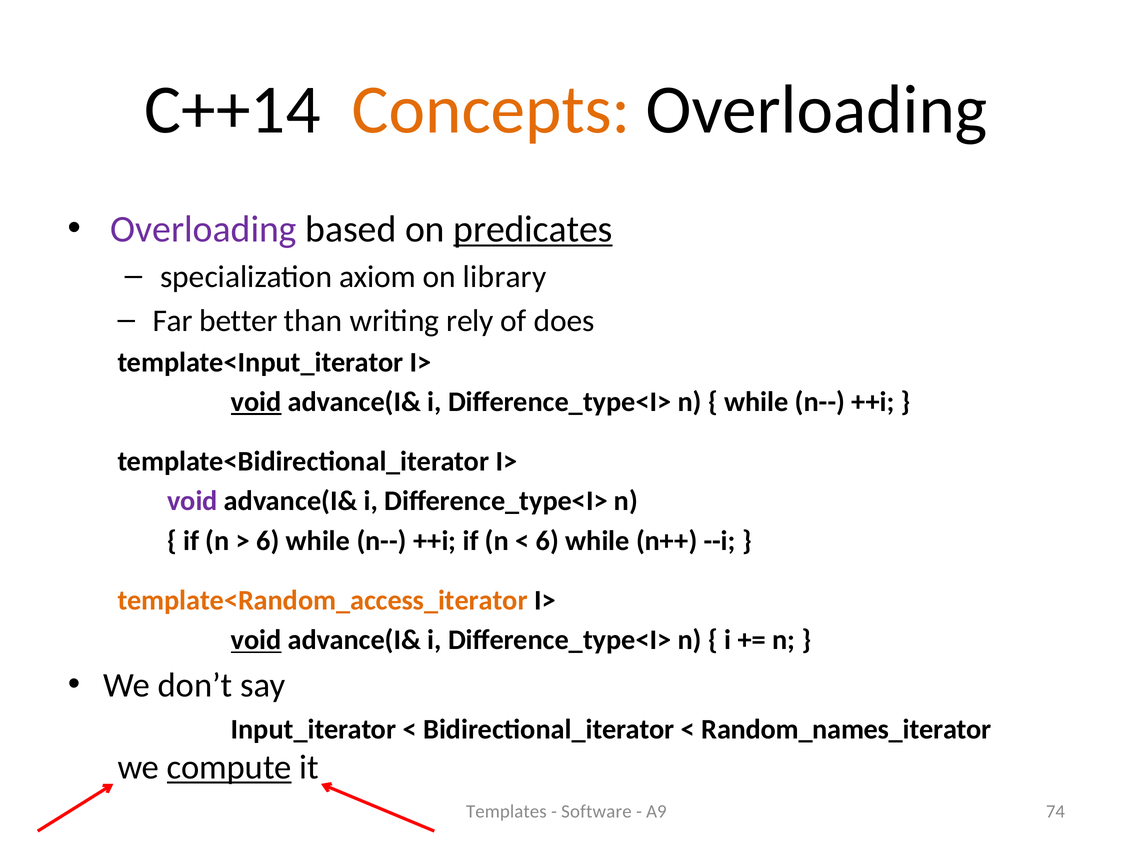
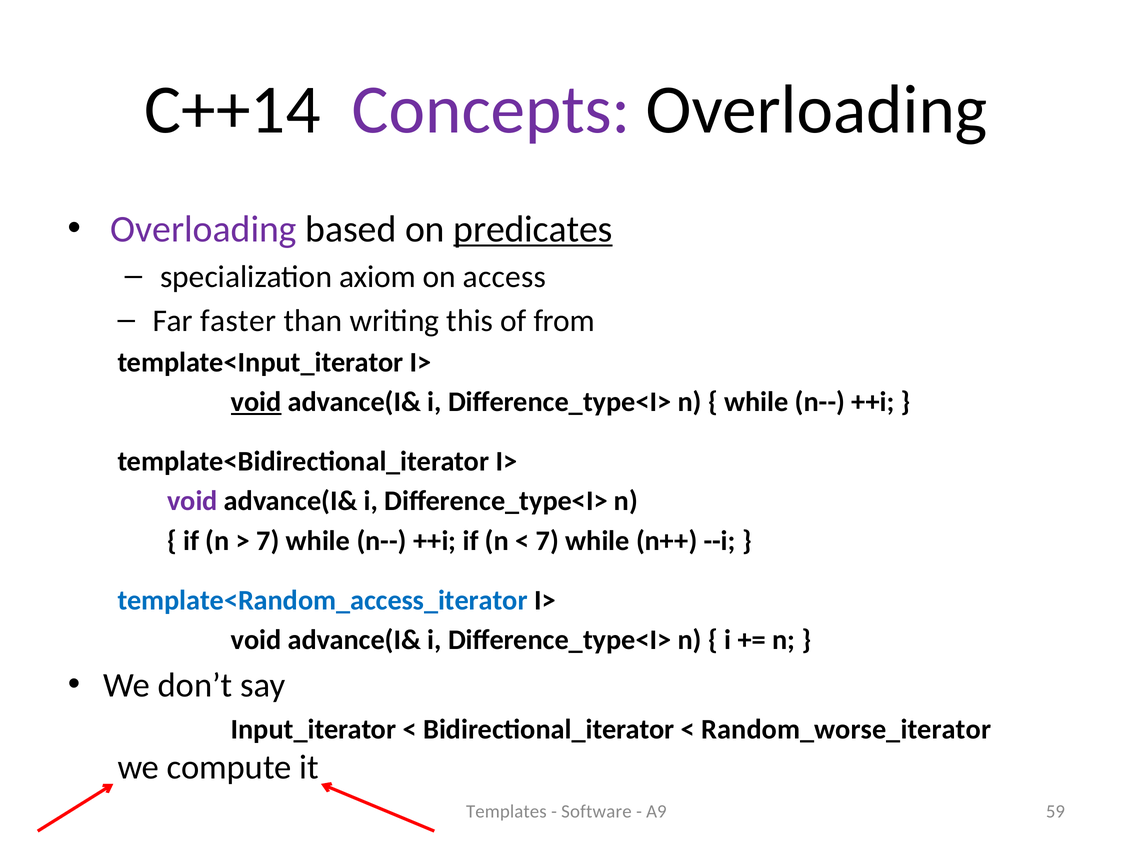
Concepts colour: orange -> purple (491, 110)
library: library -> access (505, 277)
better: better -> faster (238, 321)
rely: rely -> this (470, 321)
does: does -> from (564, 321)
6: 6 -> 7 (268, 541)
6: 6 -> 7 (547, 541)
template<Random_access_iterator colour: orange -> blue (323, 600)
void underline: present -> none (256, 640)
Random_names_iterator: Random_names_iterator -> Random_worse_iterator (846, 729)
compute underline: present -> none (229, 767)
74: 74 -> 59 (1055, 811)
